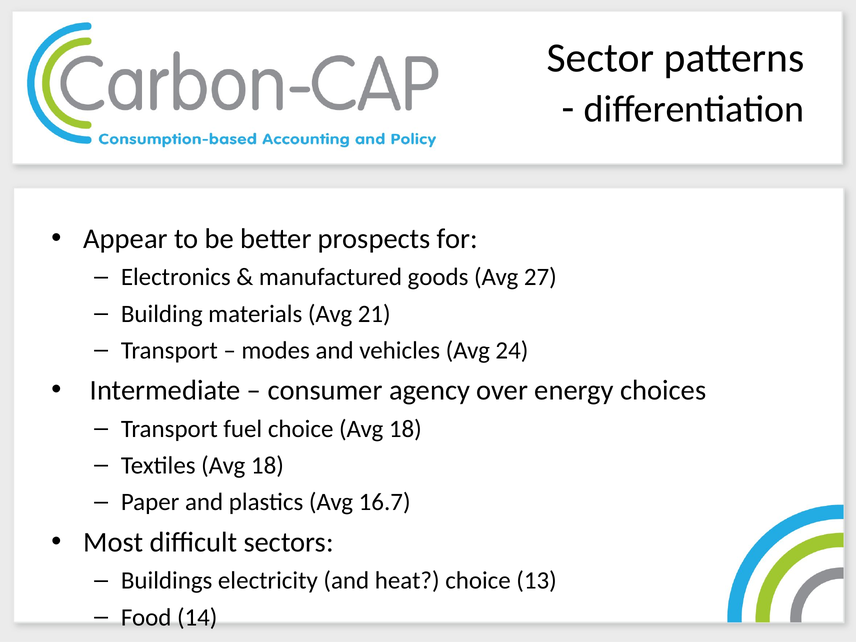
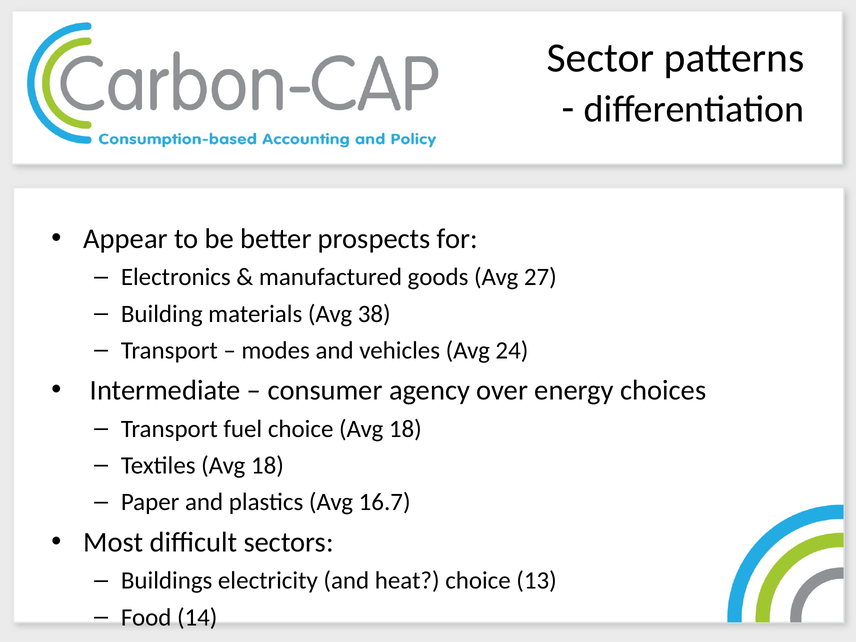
21: 21 -> 38 (374, 314)
